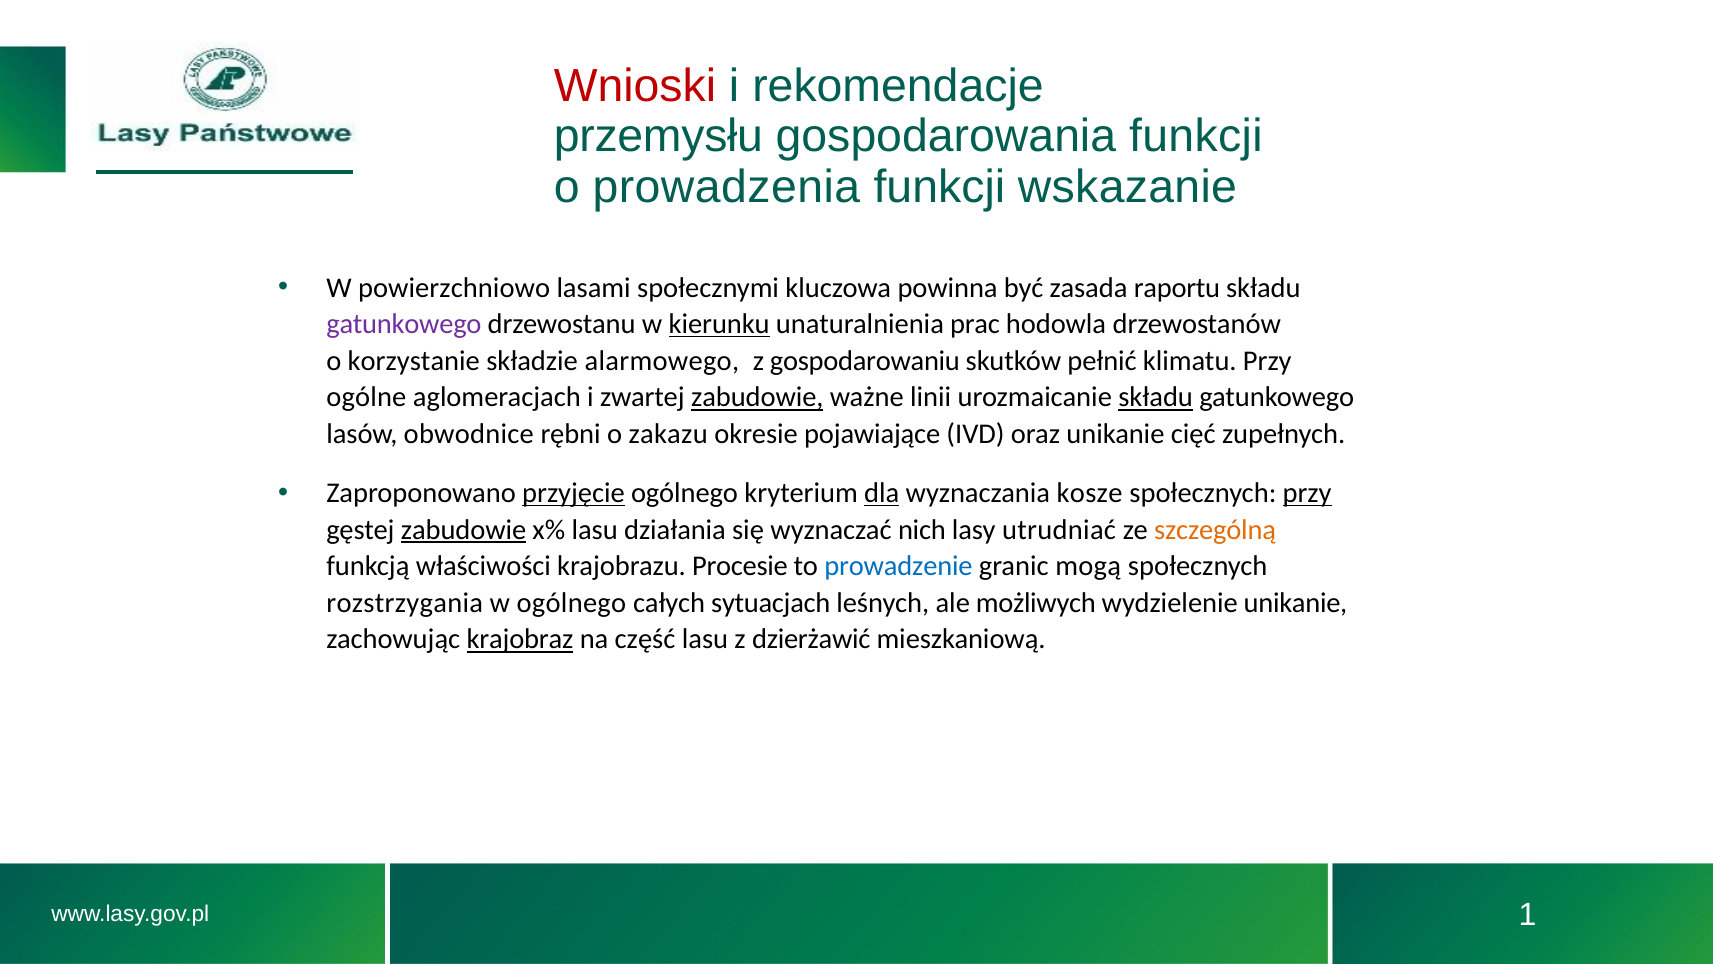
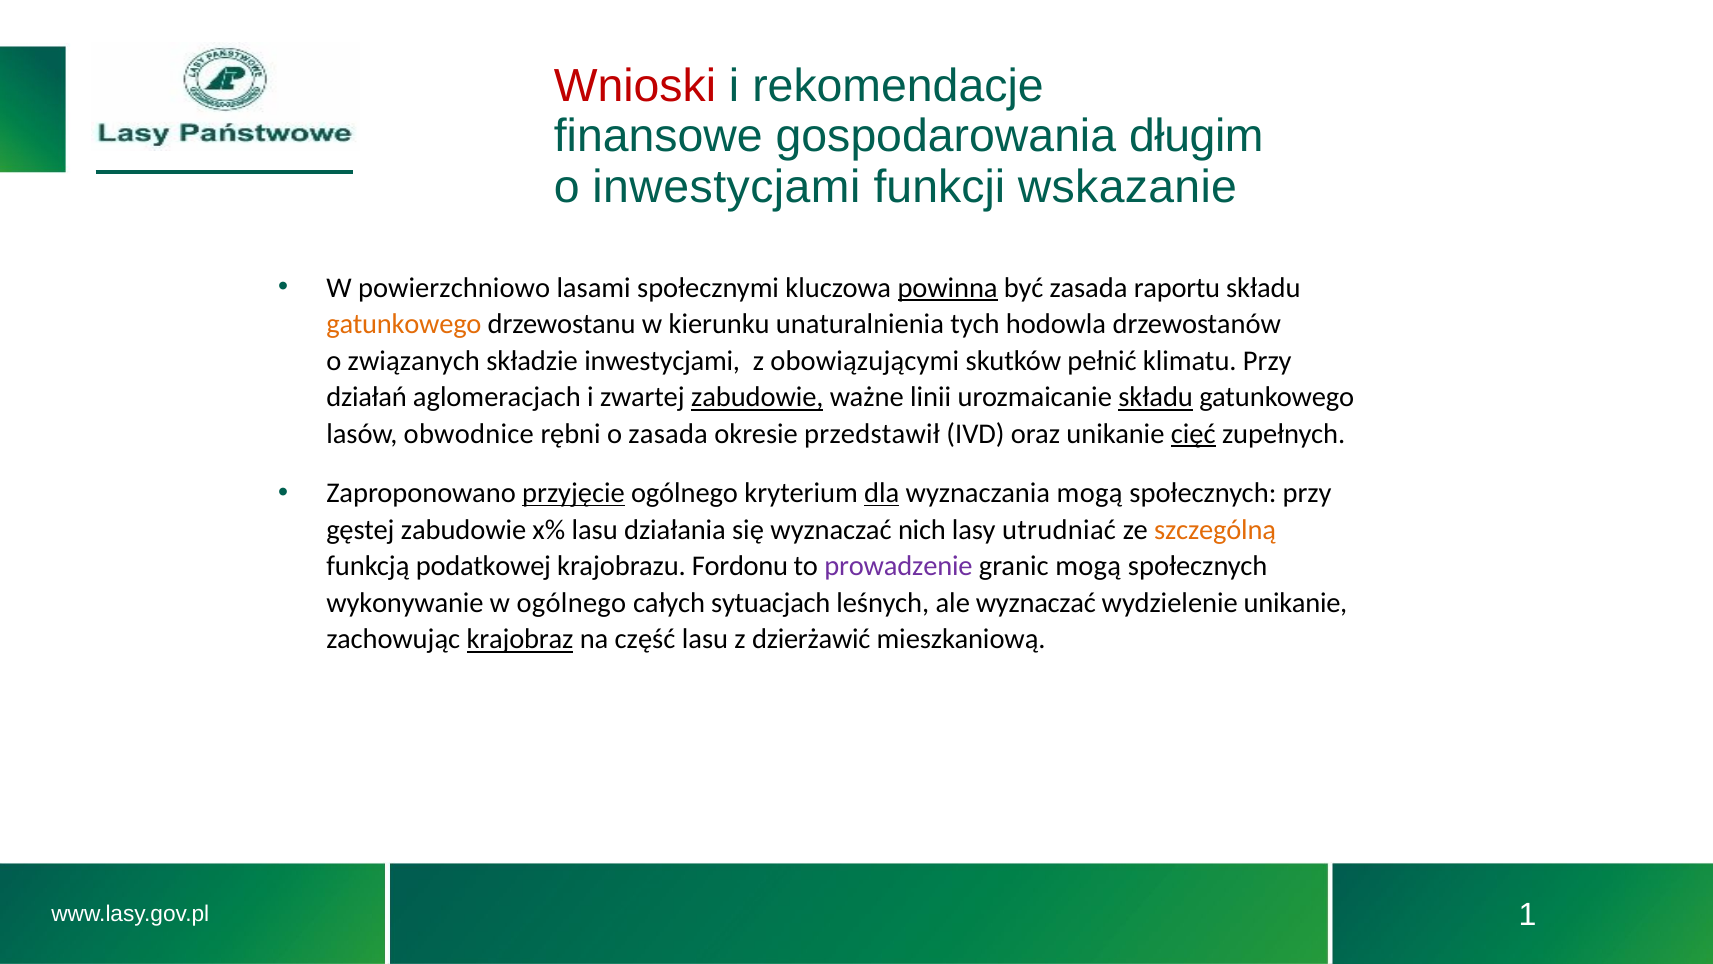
przemysłu: przemysłu -> finansowe (658, 136)
gospodarowania funkcji: funkcji -> długim (1196, 136)
o prowadzenia: prowadzenia -> inwestycjami (726, 187)
powinna underline: none -> present (948, 288)
gatunkowego colour: purple -> orange (404, 324)
kierunku underline: present -> none (719, 324)
prac: prac -> tych (975, 324)
korzystanie: korzystanie -> związanych (414, 361)
składzie alarmowego: alarmowego -> inwestycjami (662, 361)
gospodarowaniu: gospodarowaniu -> obowiązującymi (865, 361)
ogólne: ogólne -> działań (367, 397)
o zakazu: zakazu -> zasada (668, 434)
pojawiające: pojawiające -> przedstawił (872, 434)
cięć underline: none -> present (1193, 434)
wyznaczania kosze: kosze -> mogą (1090, 493)
przy underline: present -> none (1307, 493)
zabudowie underline: present -> none (464, 530)
właściwości: właściwości -> podatkowej (483, 566)
Procesie: Procesie -> Fordonu (740, 566)
prowadzenie colour: blue -> purple (898, 566)
rozstrzygania: rozstrzygania -> wykonywanie (405, 603)
ale możliwych: możliwych -> wyznaczać (1036, 603)
